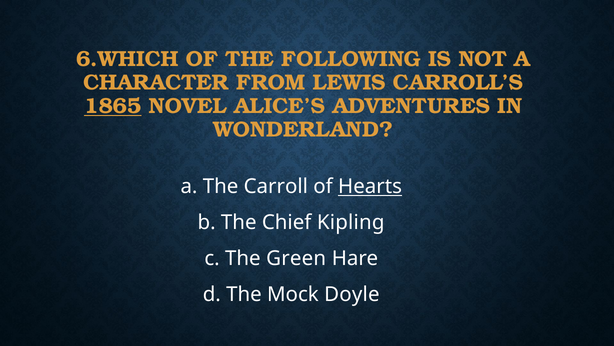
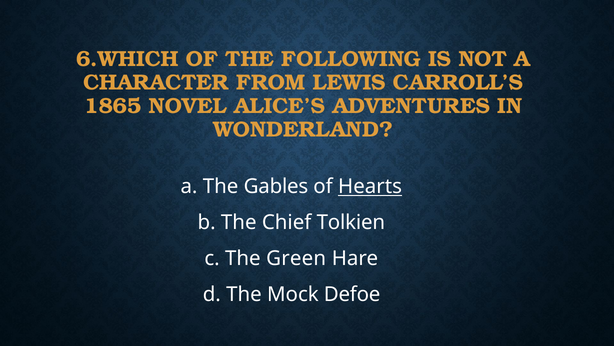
1865 underline: present -> none (113, 106)
Carroll: Carroll -> Gables (276, 186)
Kipling: Kipling -> Tolkien (351, 222)
Doyle: Doyle -> Defoe (352, 294)
